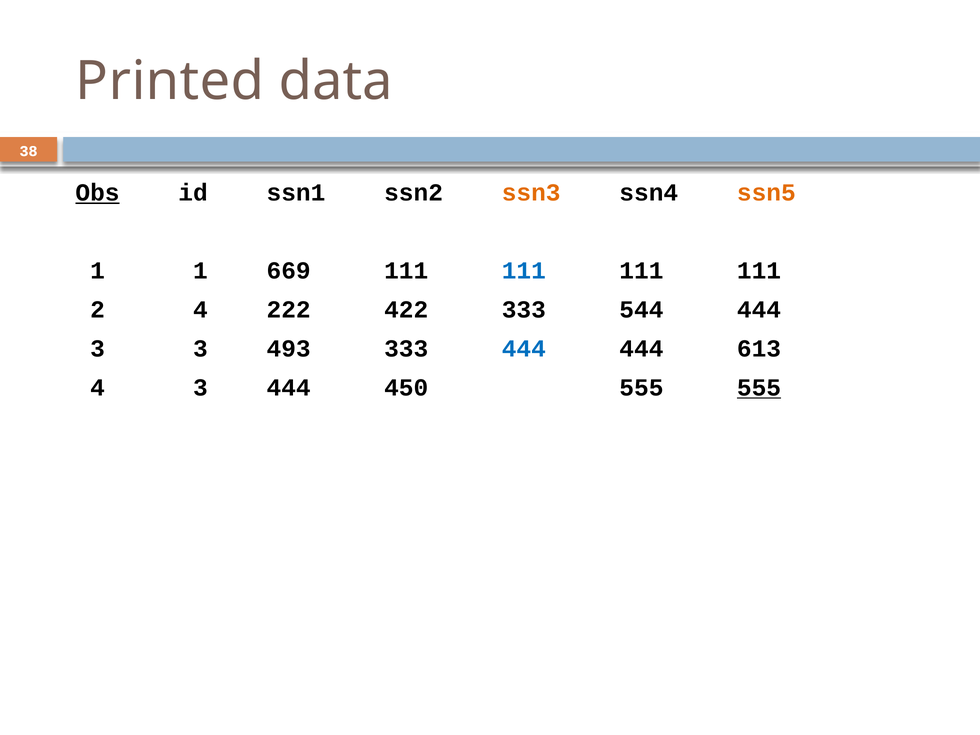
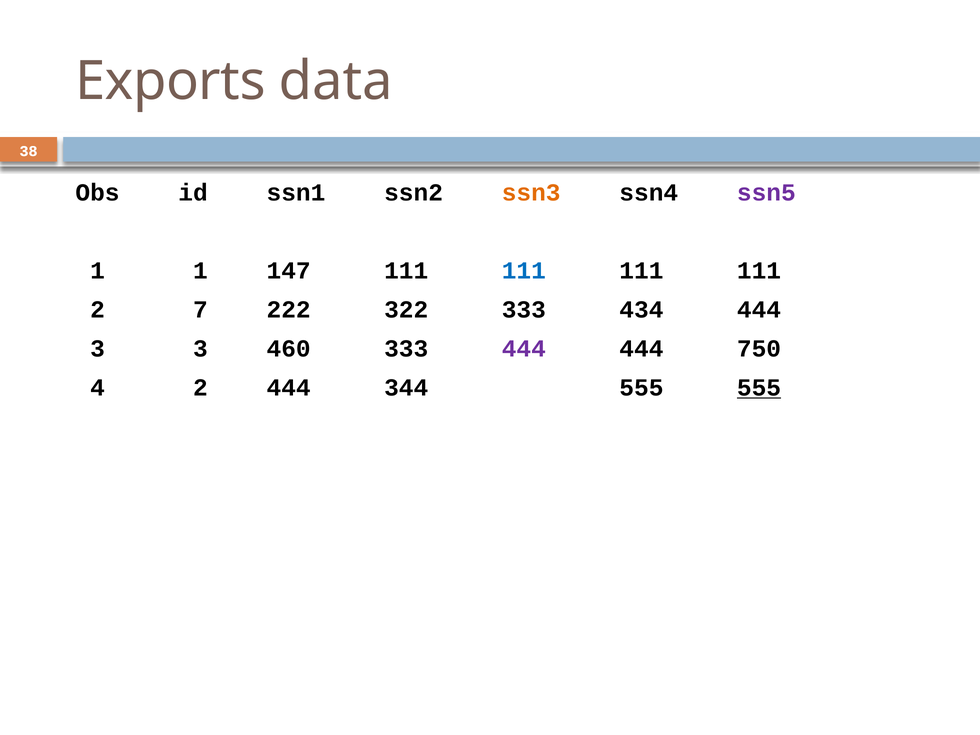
Printed: Printed -> Exports (170, 81)
Obs underline: present -> none (98, 193)
ssn5 colour: orange -> purple (766, 193)
669: 669 -> 147 (289, 271)
2 4: 4 -> 7 (200, 310)
422: 422 -> 322 (406, 310)
544: 544 -> 434 (641, 310)
493: 493 -> 460 (289, 349)
444 colour: blue -> purple (524, 349)
613: 613 -> 750 (759, 349)
4 3: 3 -> 2 (200, 387)
450: 450 -> 344 (406, 387)
